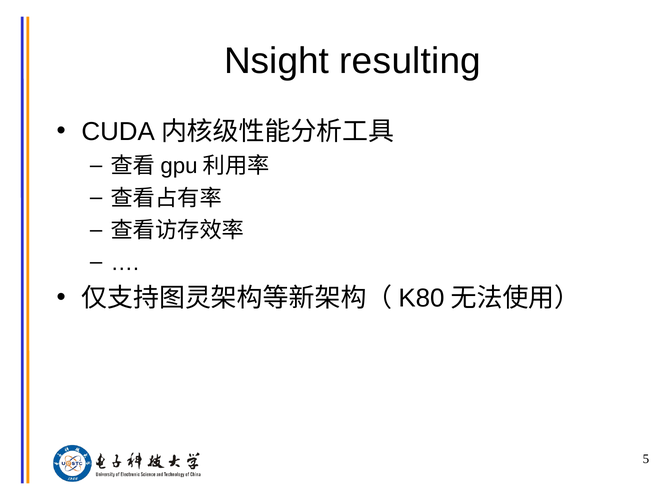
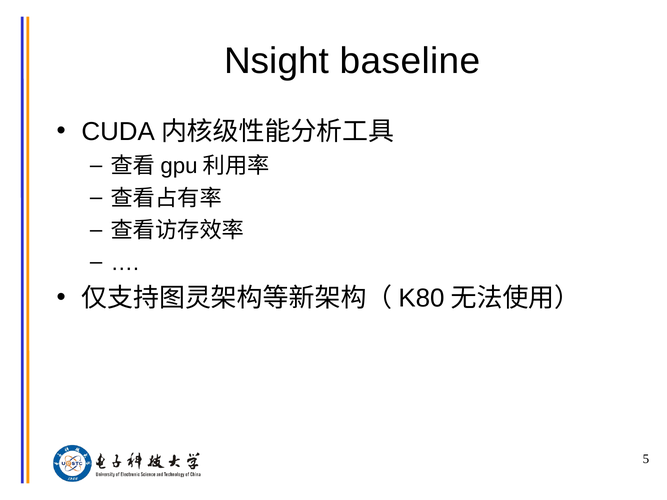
resulting: resulting -> baseline (410, 61)
